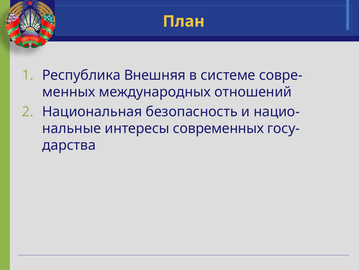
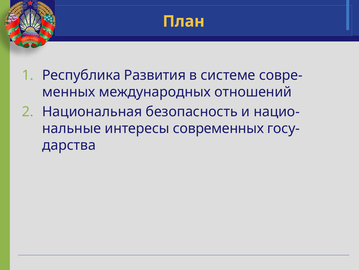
Внешняя: Внешняя -> Развития (155, 75)
